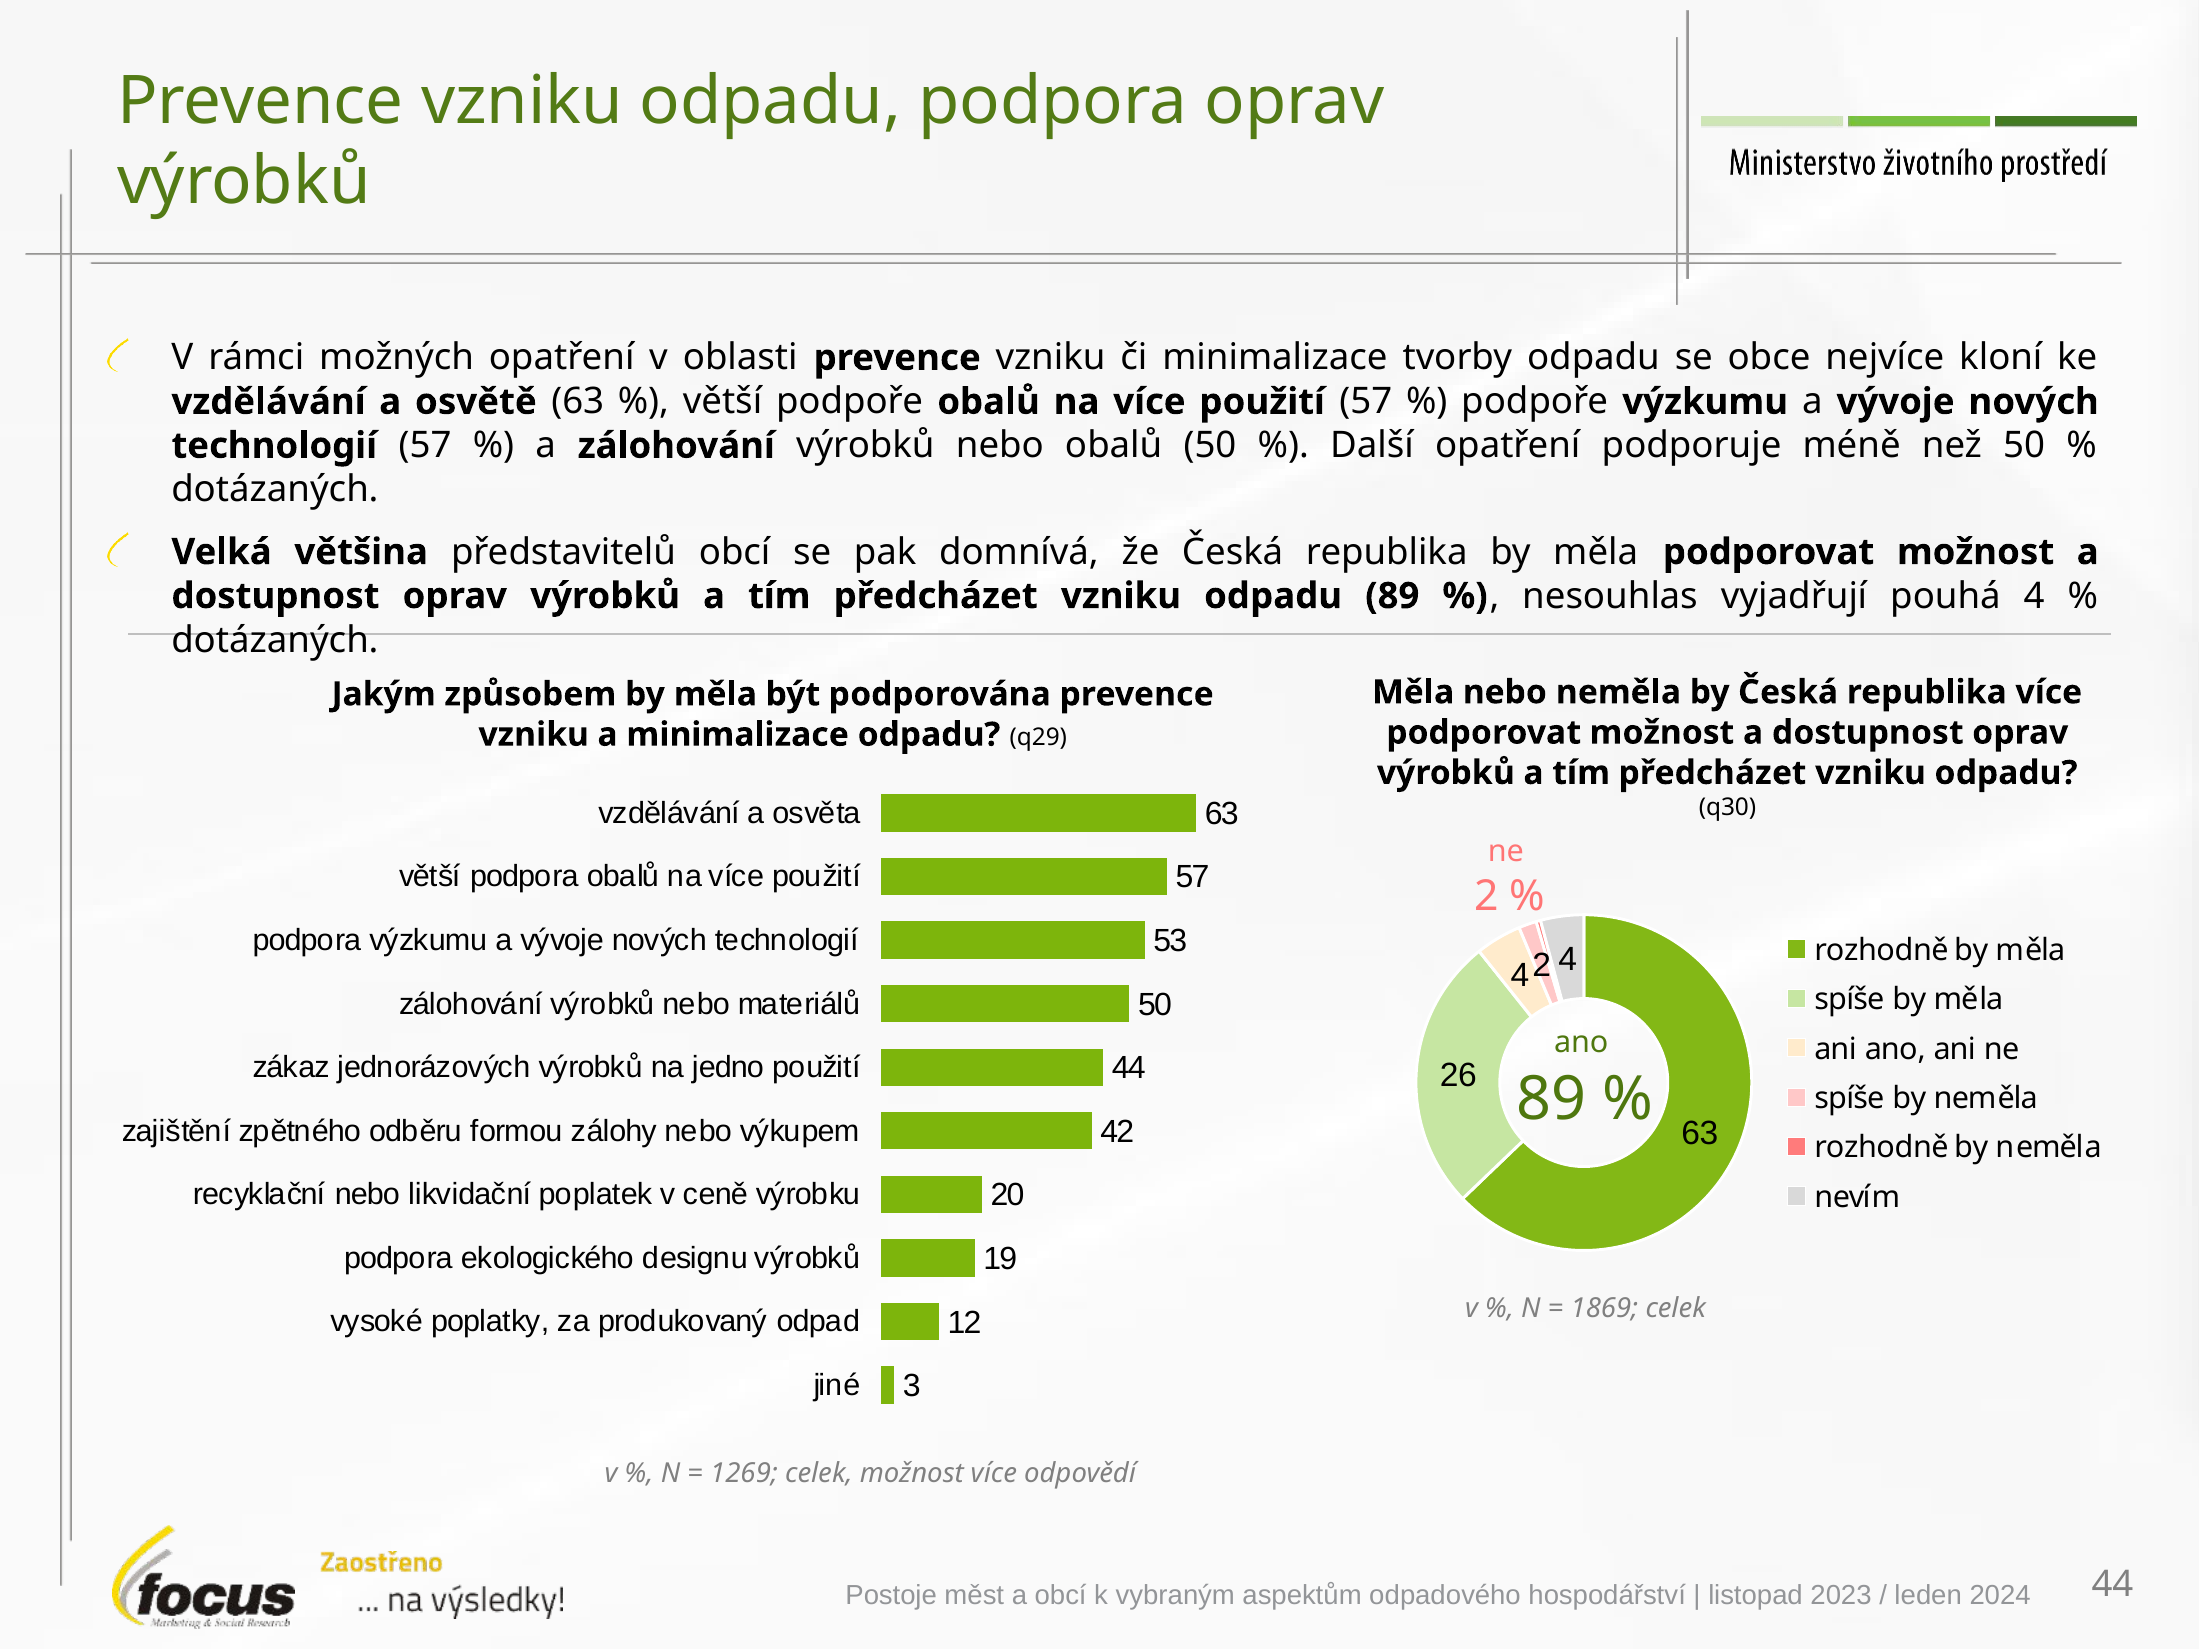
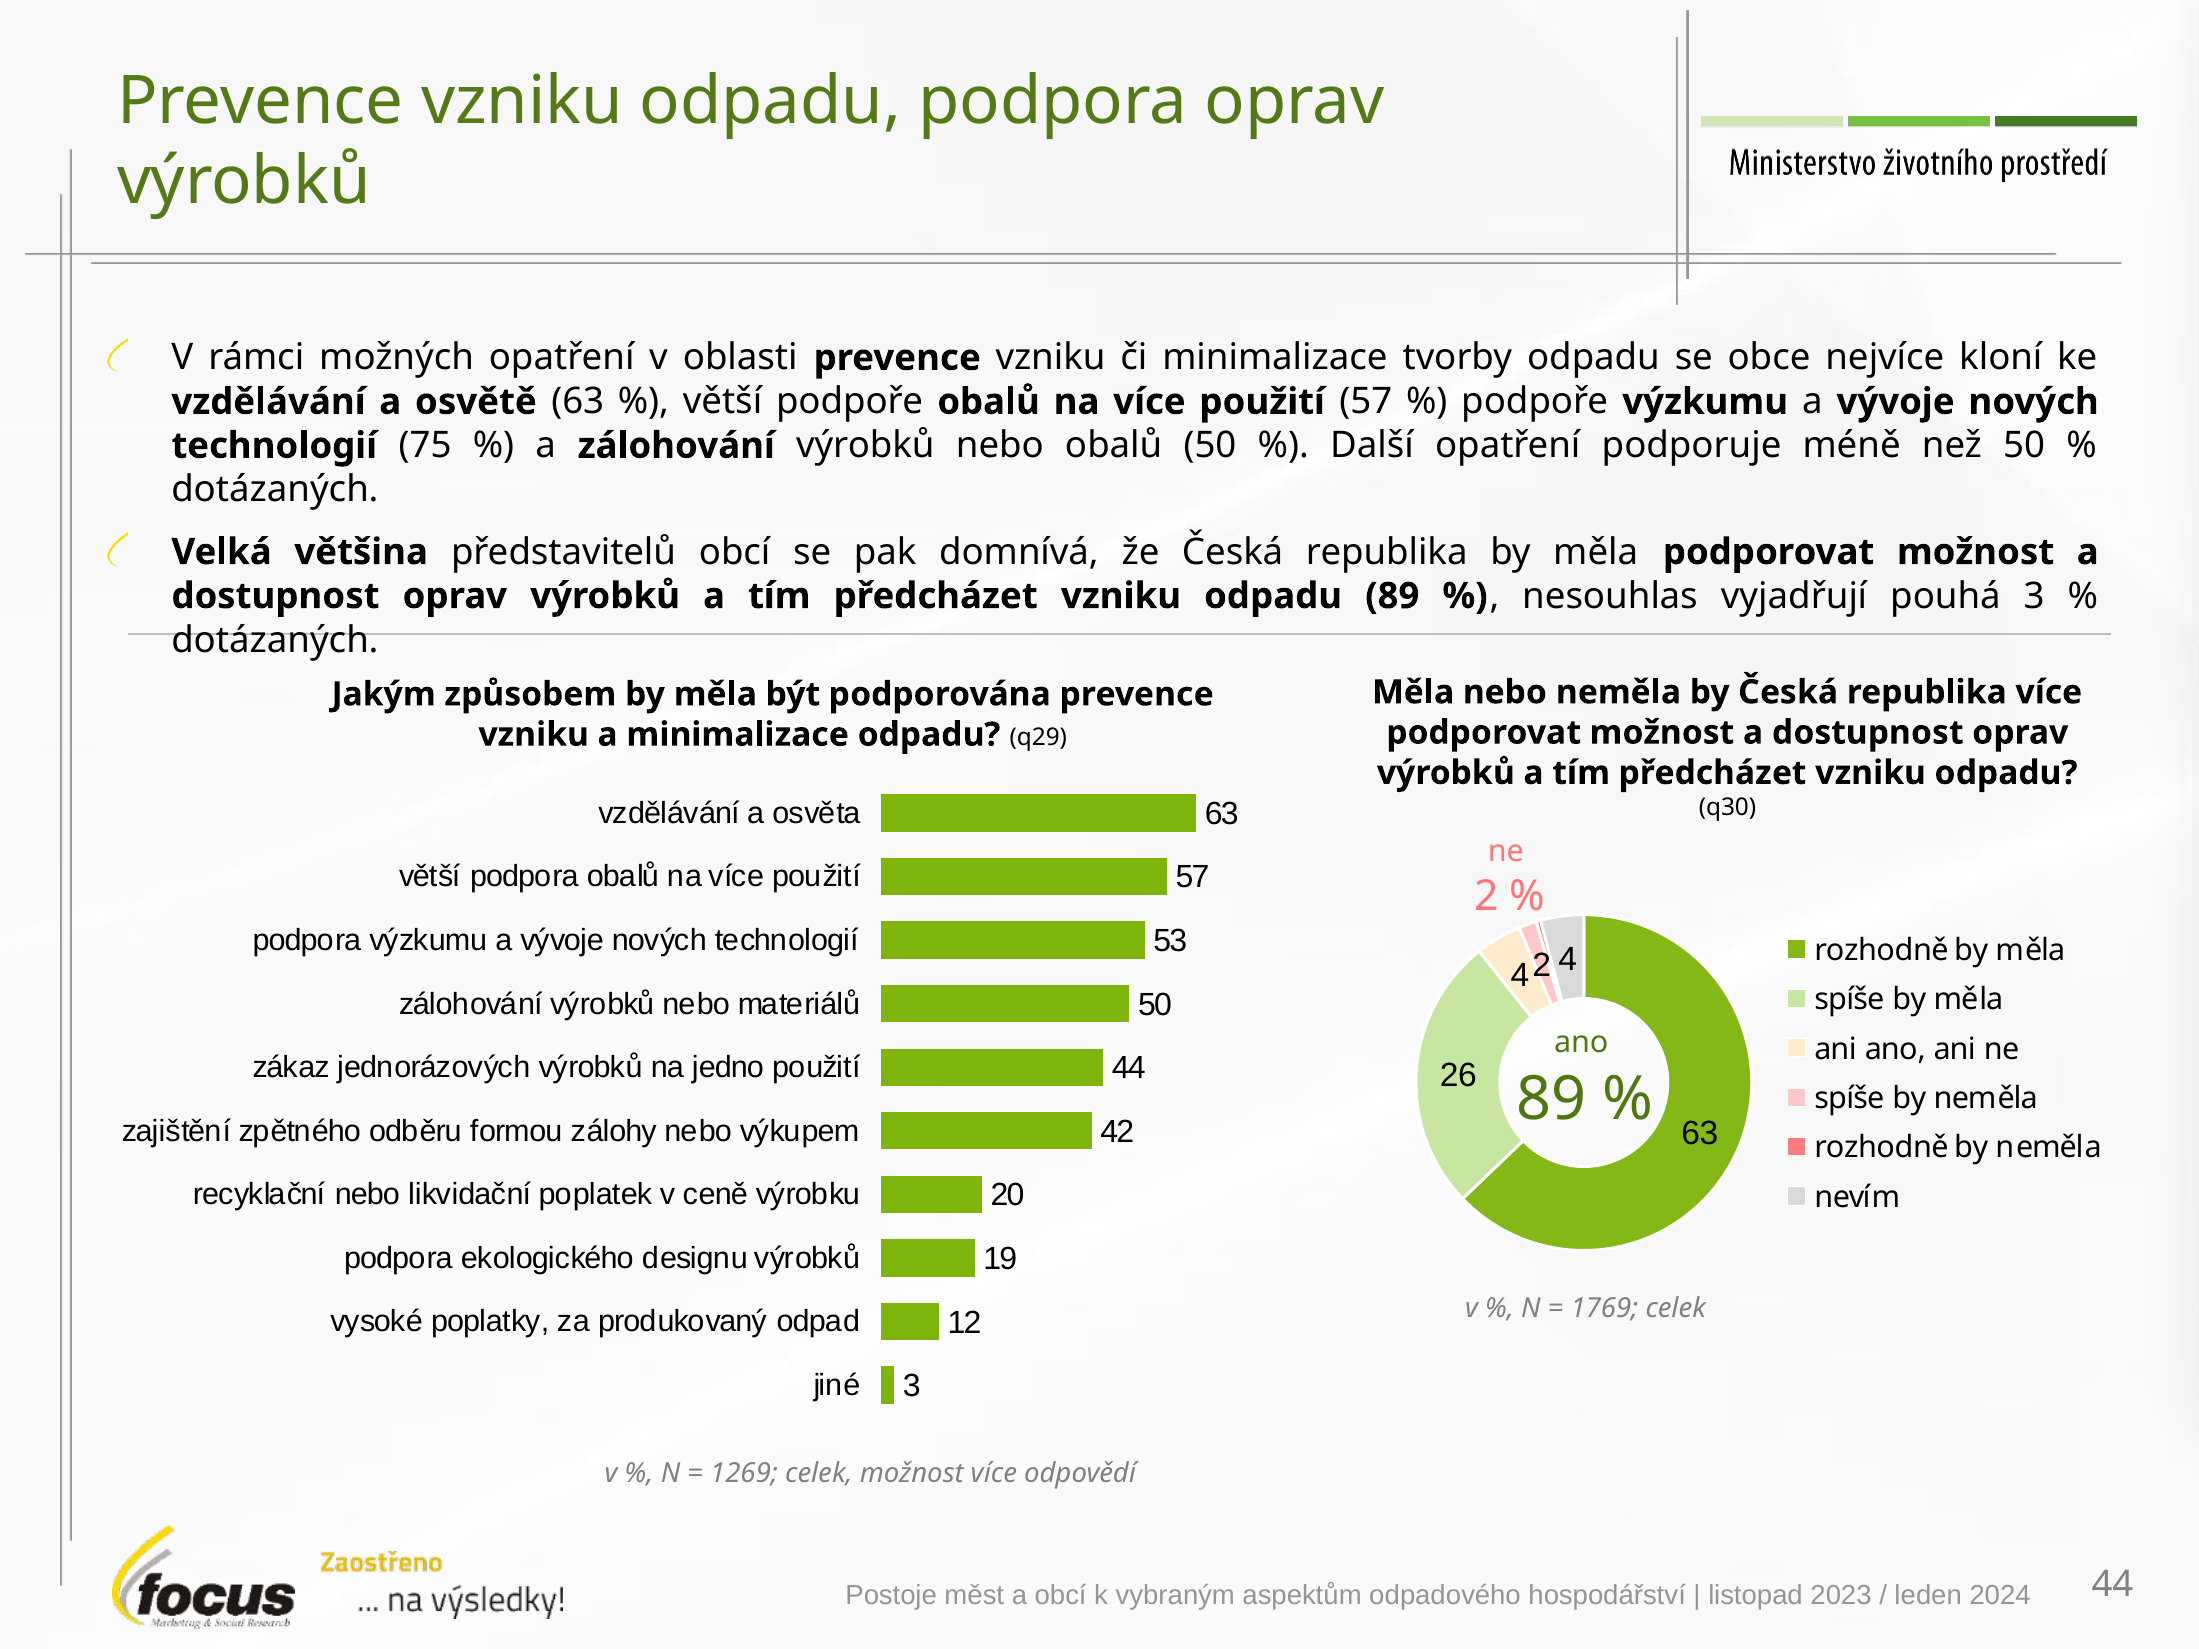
technologií 57: 57 -> 75 (425, 446)
pouhá 4: 4 -> 3 (2034, 596)
1869: 1869 -> 1769 (1604, 1309)
